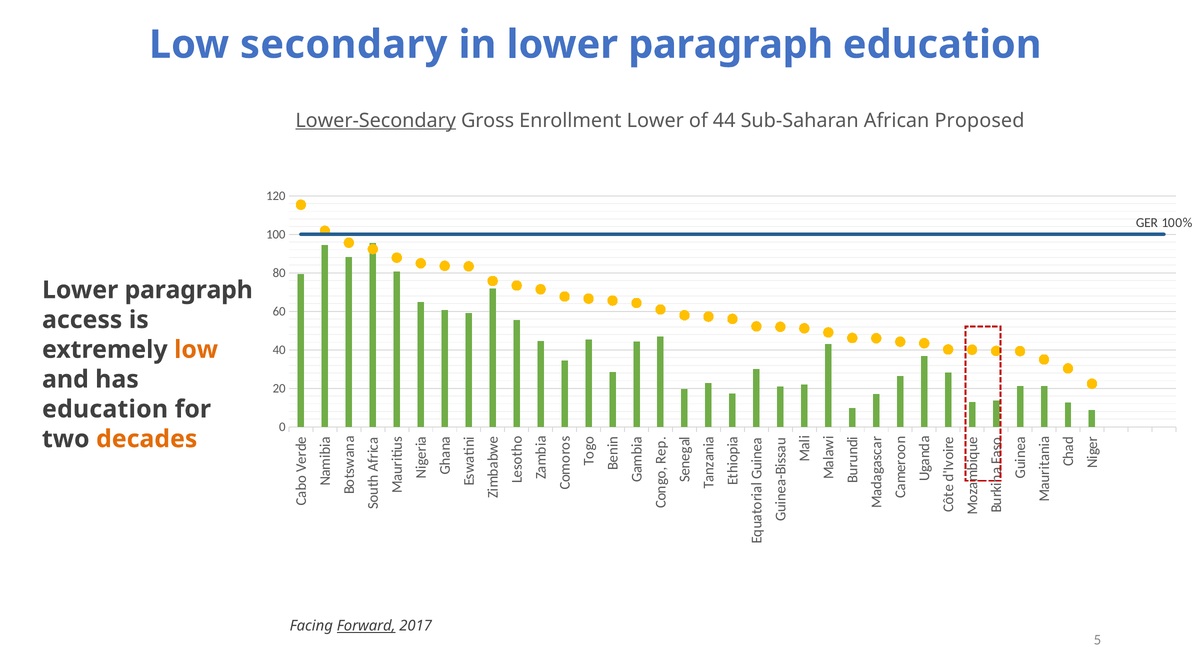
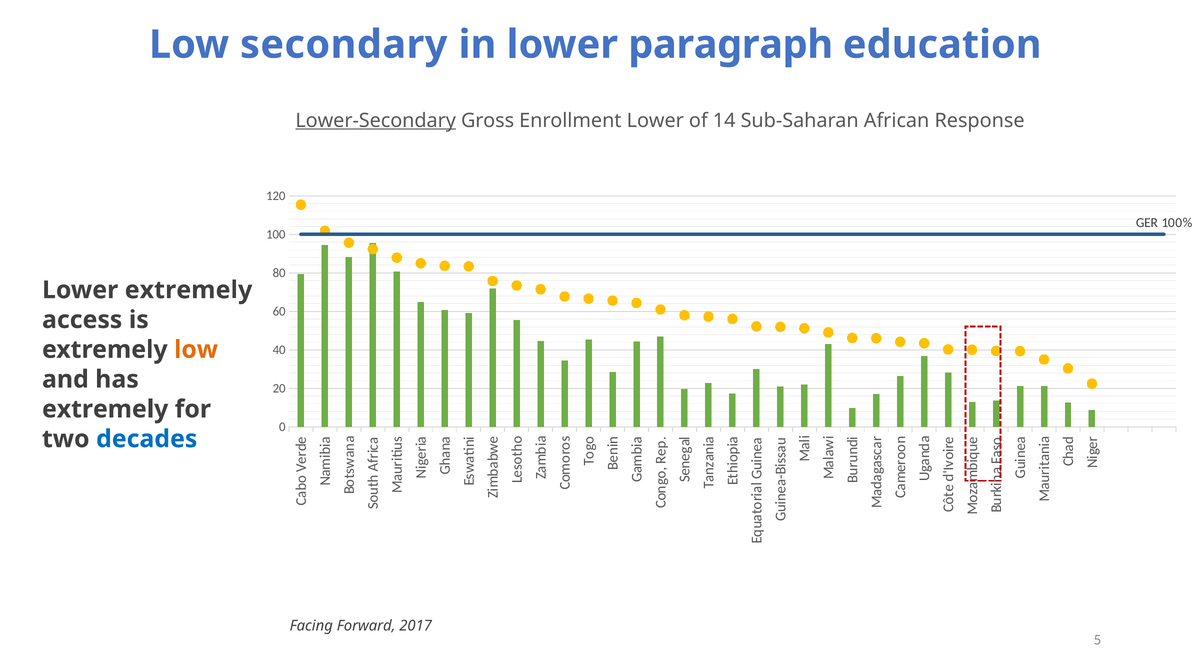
44: 44 -> 14 (724, 121)
Proposed: Proposed -> Response (980, 121)
paragraph: paragraph -> extremely (189, 290)
education: education -> extremely (105, 410)
decades colour: orange -> blue (147, 439)
Forward underline: present -> none (366, 627)
